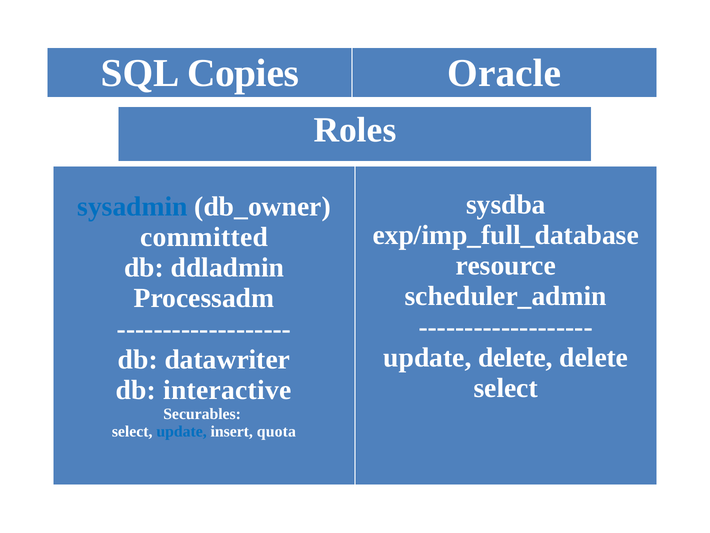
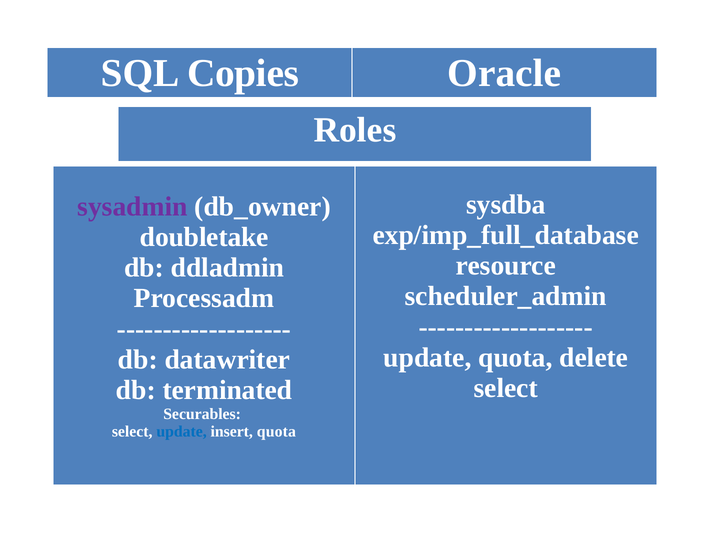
sysadmin colour: blue -> purple (133, 206)
committed: committed -> doubletake (204, 237)
update delete: delete -> quota (515, 357)
interactive: interactive -> terminated (227, 390)
